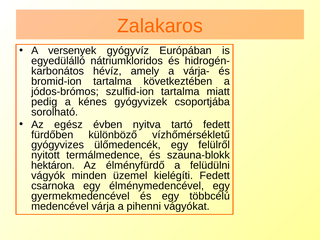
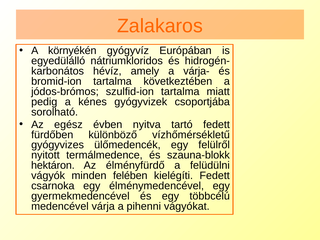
versenyek: versenyek -> környékén (72, 51)
üzemel: üzemel -> felében (130, 176)
